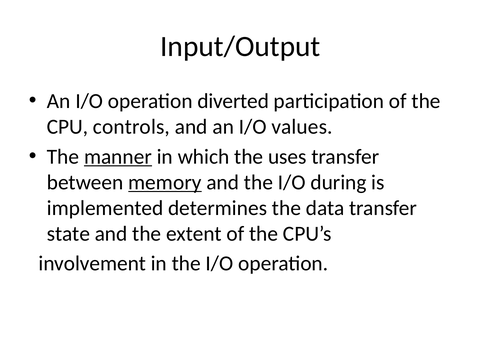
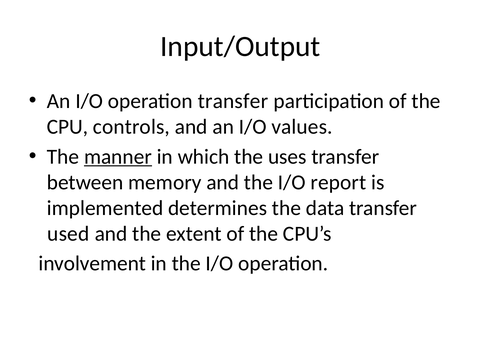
operation diverted: diverted -> transfer (233, 101)
memory underline: present -> none (165, 182)
during: during -> report (338, 182)
state: state -> used (68, 233)
